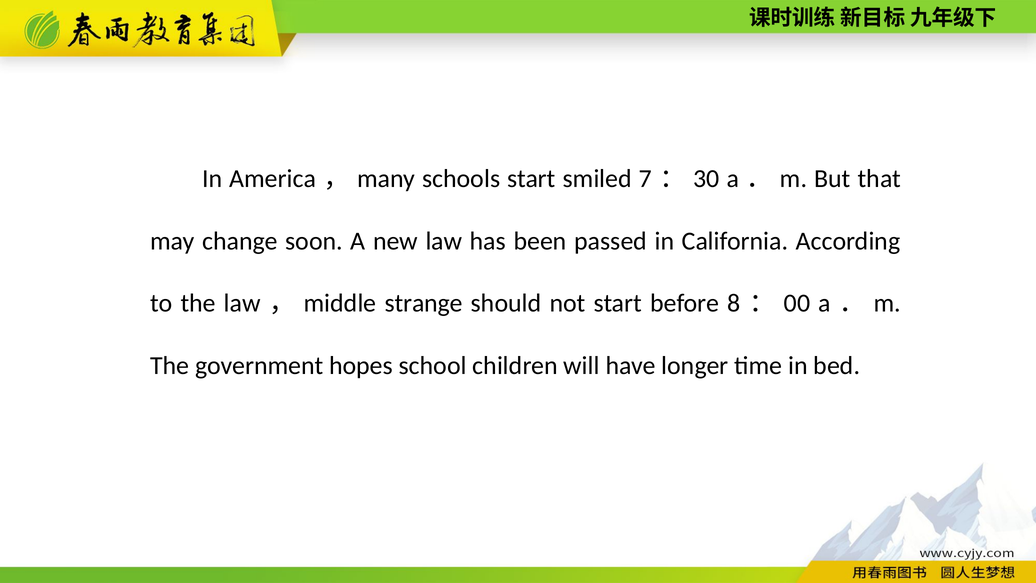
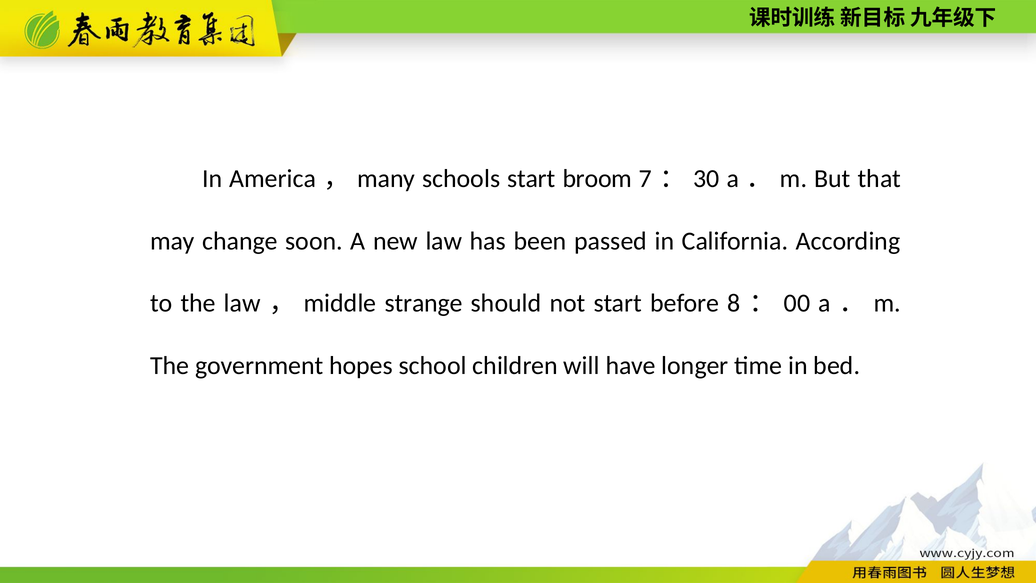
smiled: smiled -> broom (597, 179)
